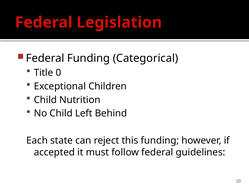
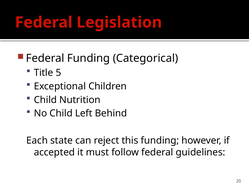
0: 0 -> 5 (58, 73)
